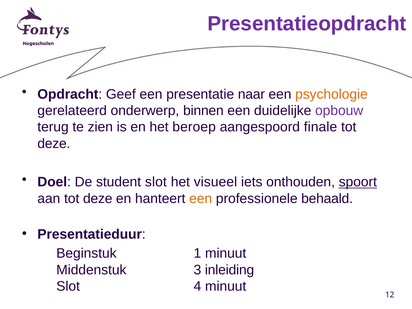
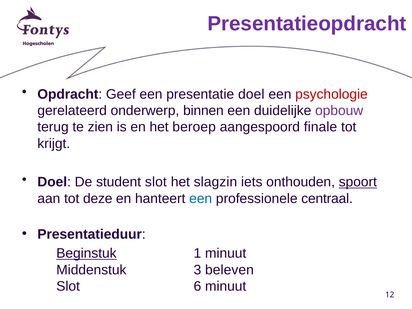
presentatie naar: naar -> doel (251, 94)
psychologie colour: orange -> red (331, 94)
deze: deze -> krijgt (54, 144)
visueel: visueel -> slagzin (215, 182)
een colour: orange -> blue (201, 198)
behaald: behaald -> centraal (327, 198)
Beginstuk underline: none -> present (86, 253)
inleiding: inleiding -> beleven (229, 270)
4: 4 -> 6 (197, 286)
